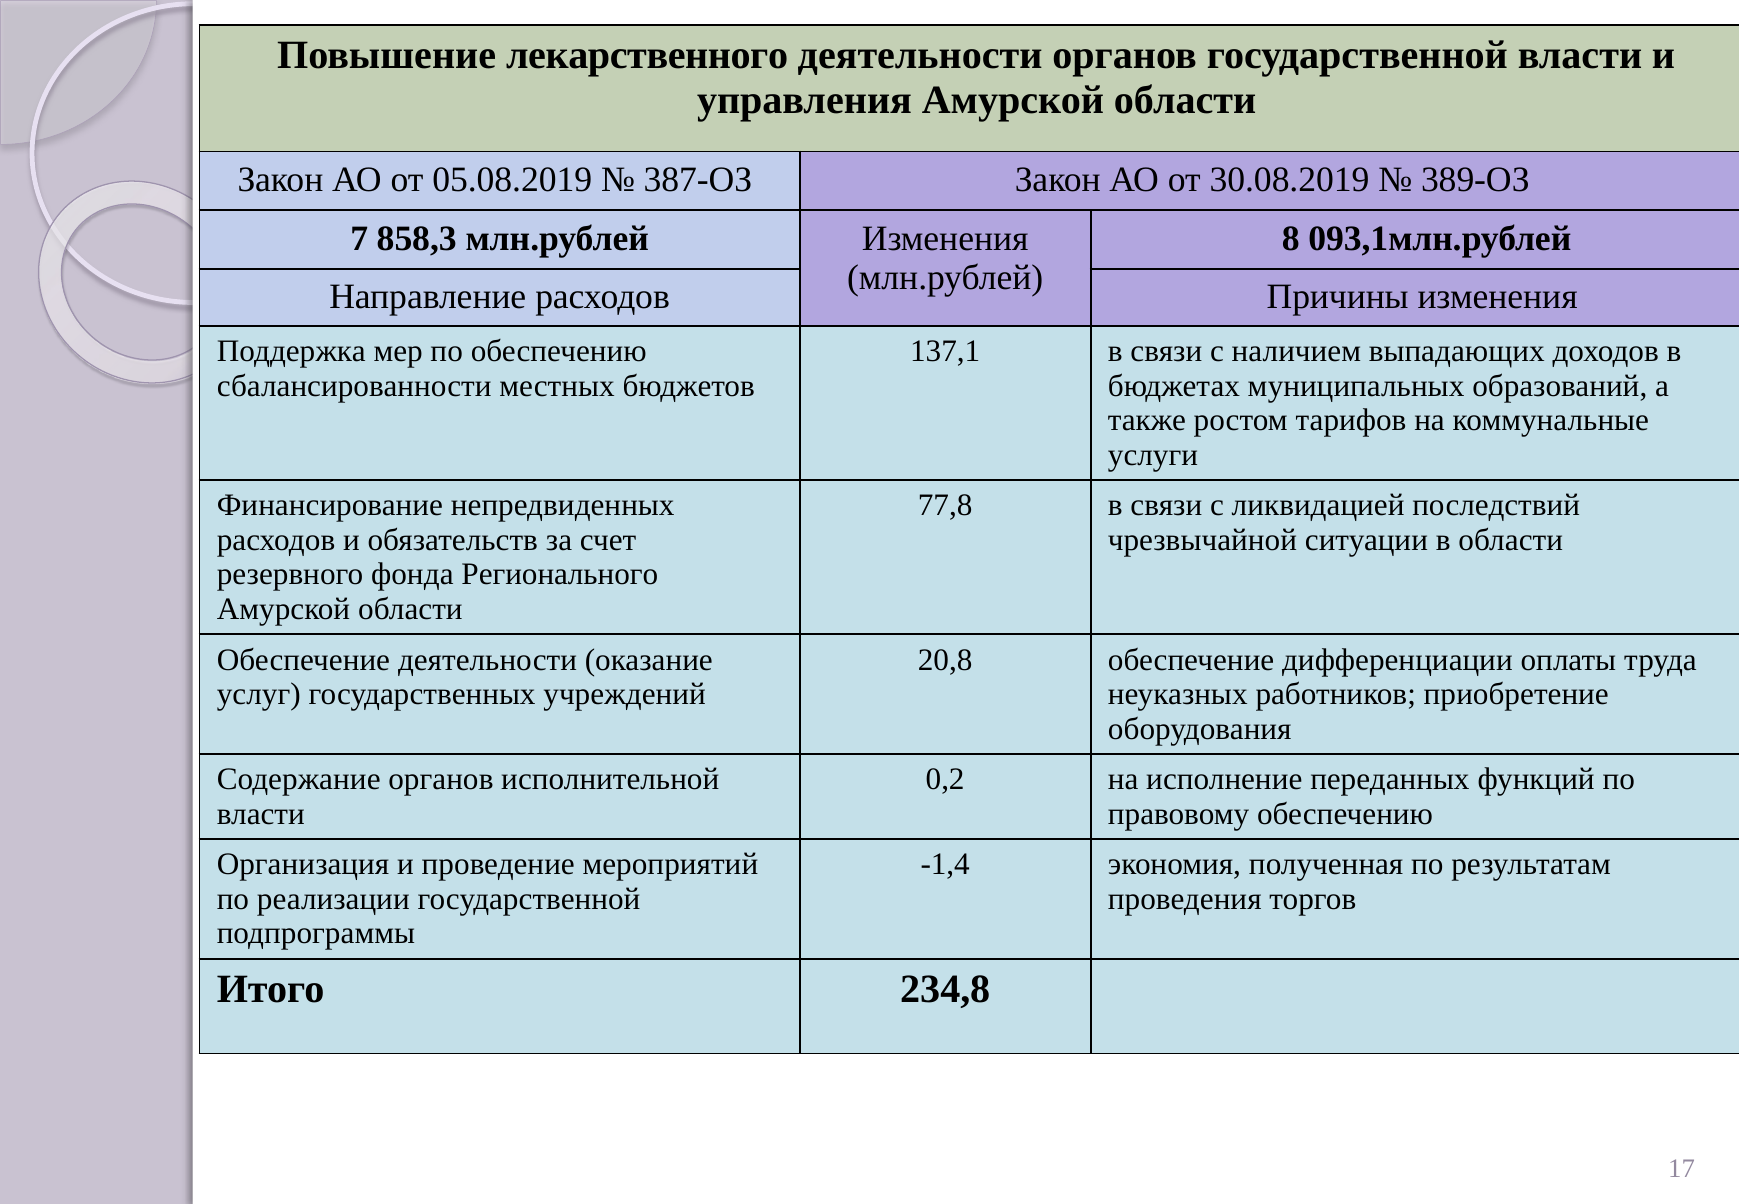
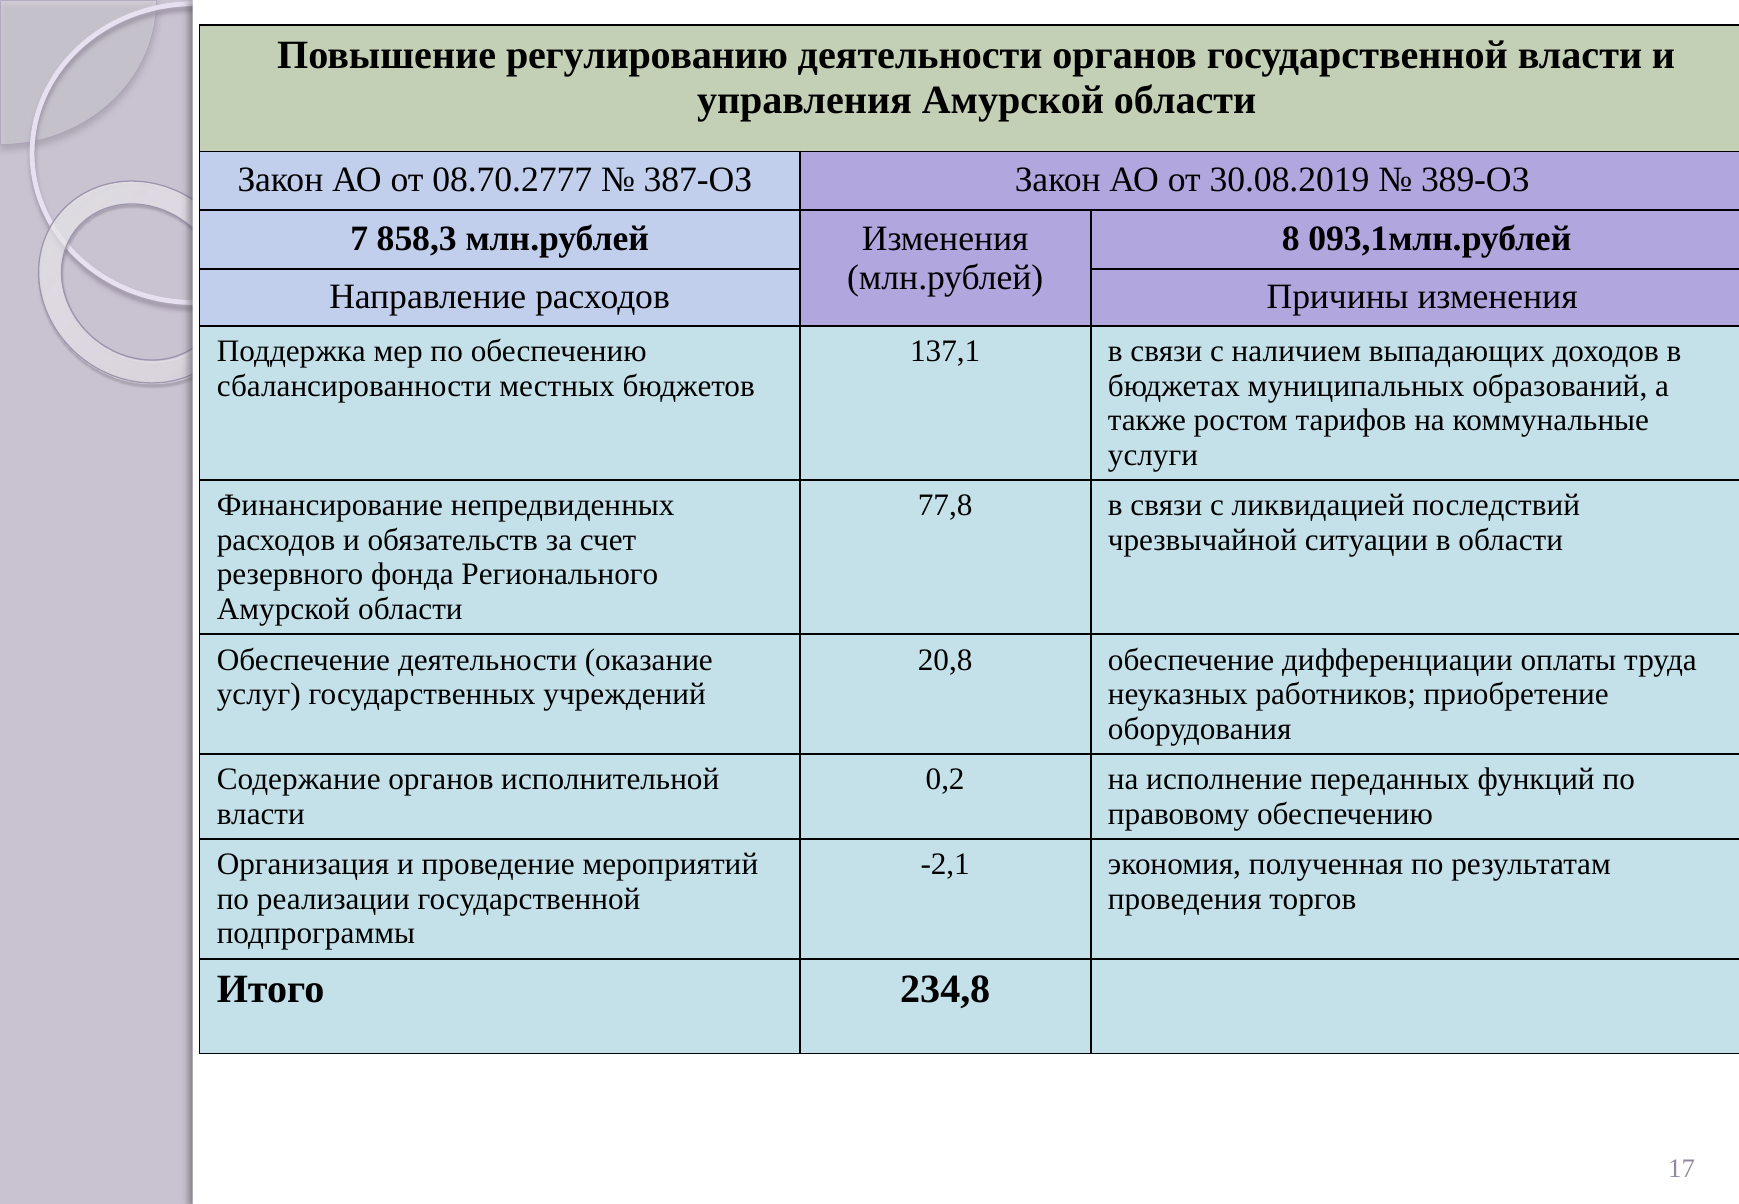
лекарственного: лекарственного -> регулированию (647, 56)
05.08.2019: 05.08.2019 -> 08.70.2777 (512, 180)
-1,4: -1,4 -> -2,1 (945, 864)
